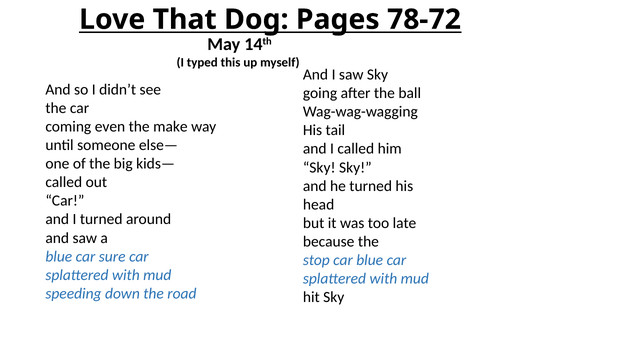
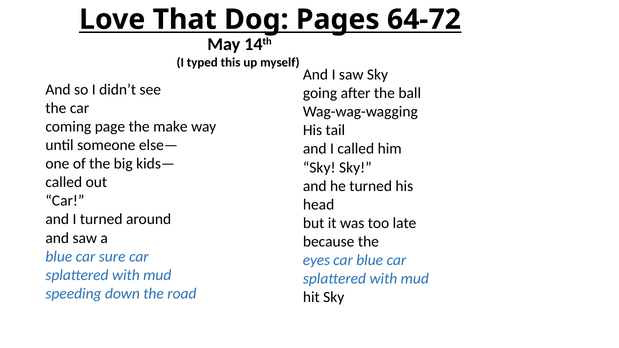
78-72: 78-72 -> 64-72 (424, 19)
even: even -> page (110, 127)
stop: stop -> eyes (316, 260)
